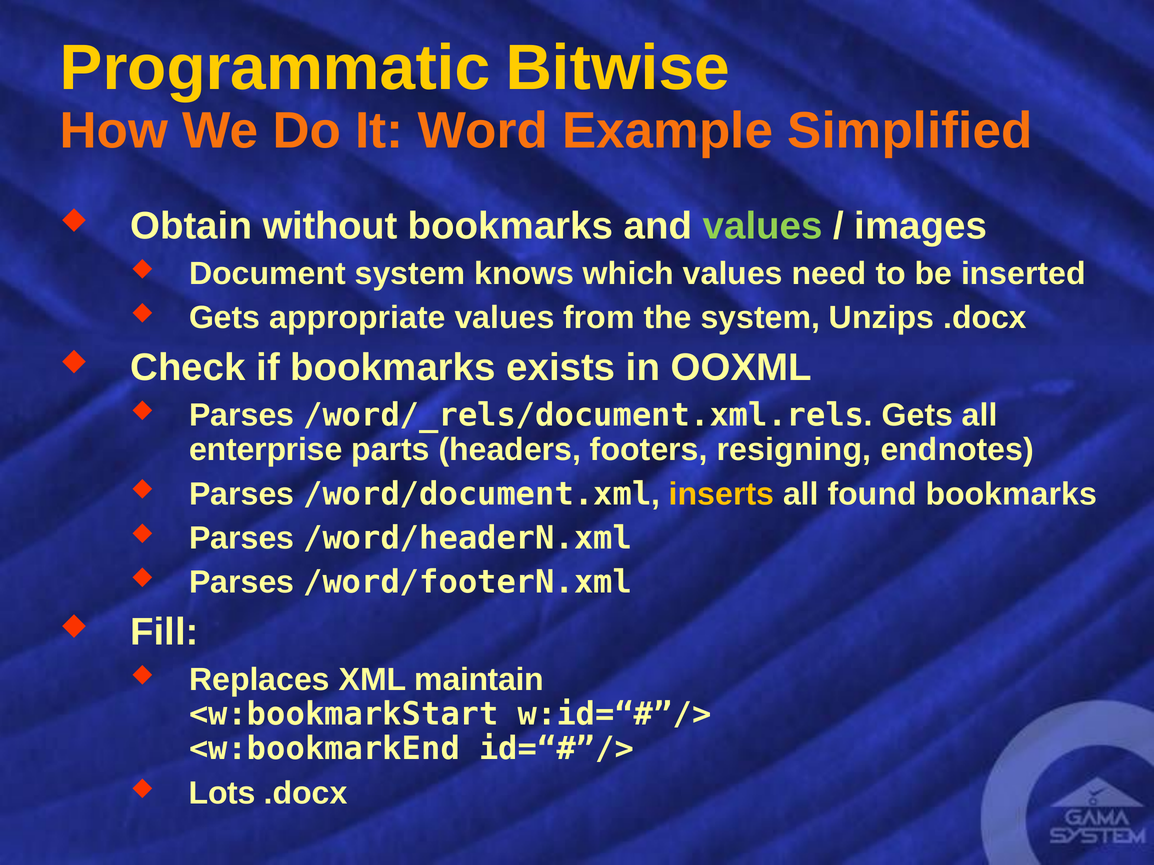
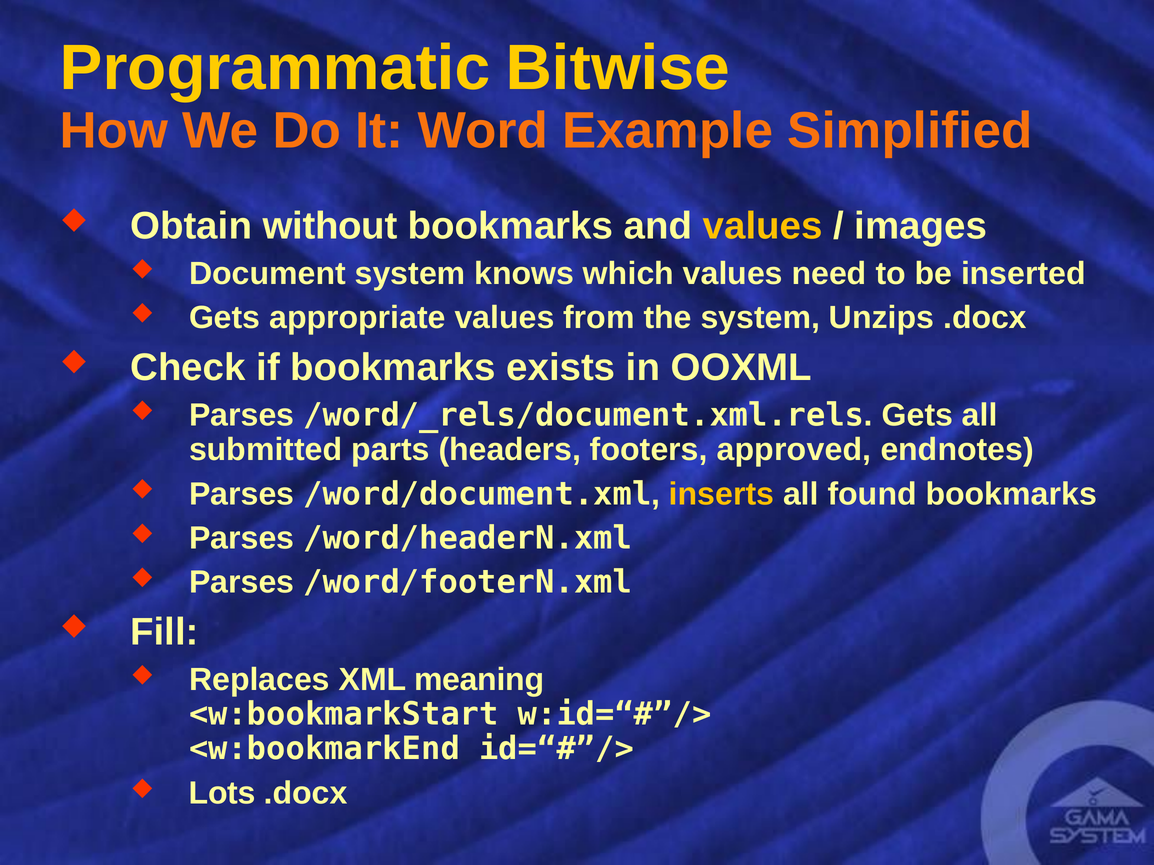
values colour: light green -> yellow (763, 226)
enterprise: enterprise -> submitted (266, 450)
resigning: resigning -> approved (794, 450)
maintain: maintain -> meaning (479, 680)
